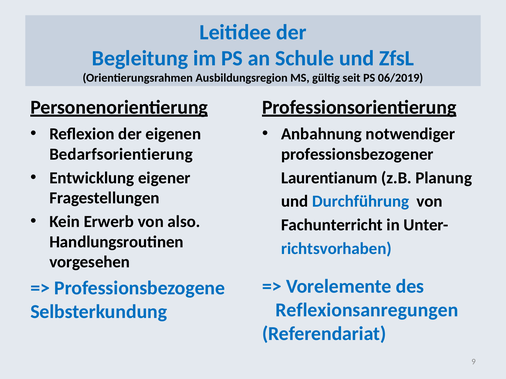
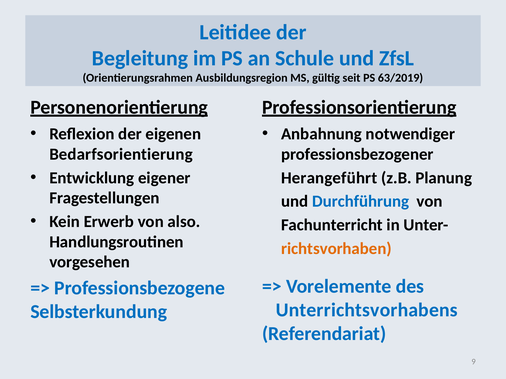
06/2019: 06/2019 -> 63/2019 (401, 78)
Laurentianum: Laurentianum -> Herangeführt (329, 178)
richtsvorhaben colour: blue -> orange (336, 249)
Reflexionsanregungen: Reflexionsanregungen -> Unterrichtsvorhabens (367, 310)
